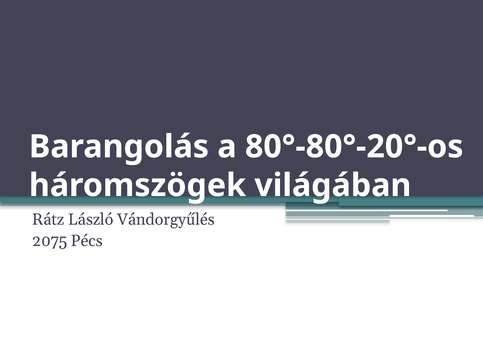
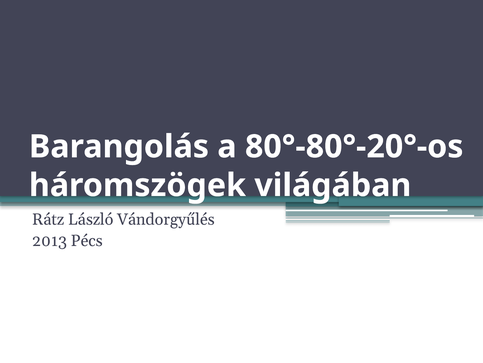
2075: 2075 -> 2013 (50, 241)
